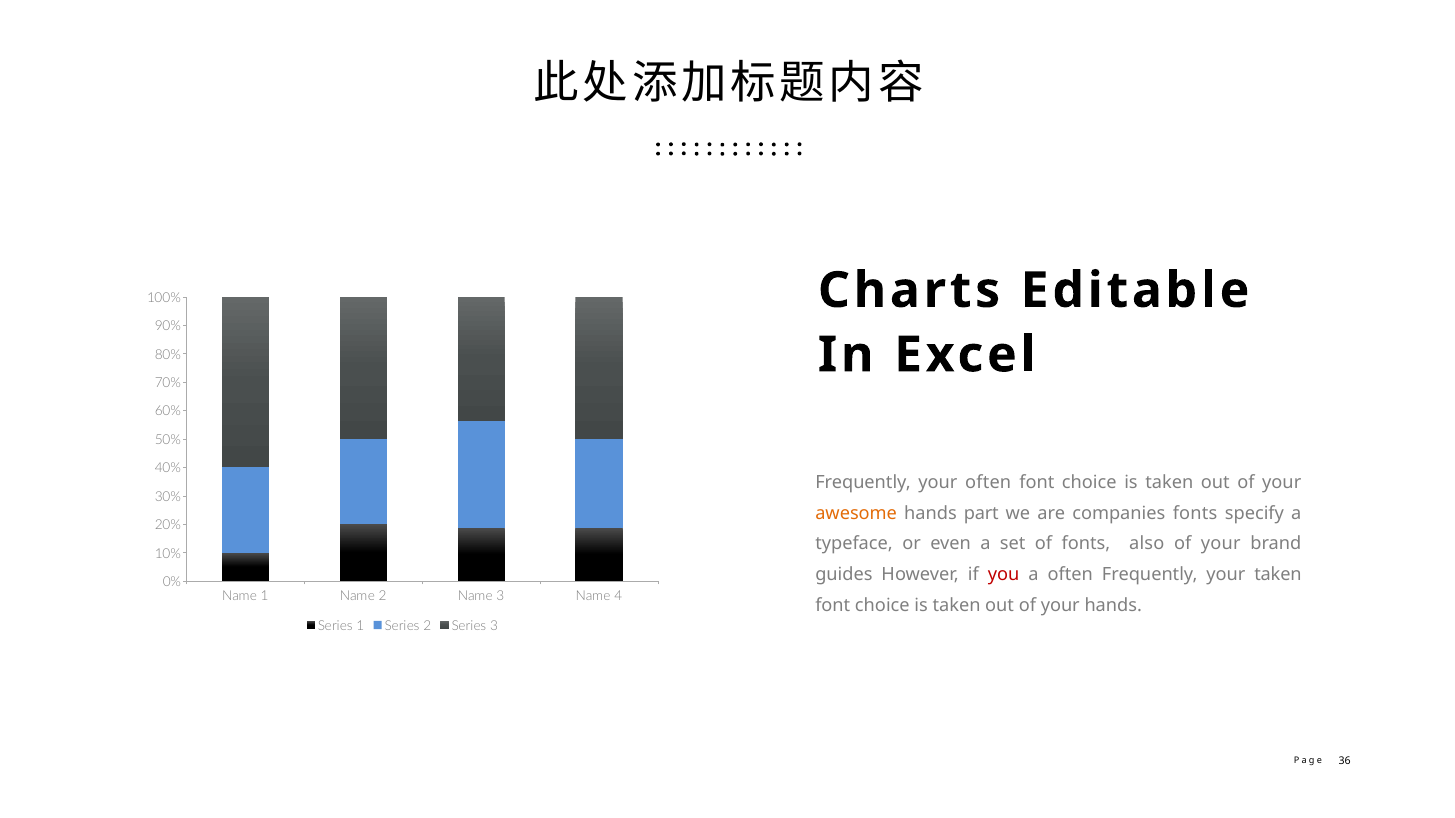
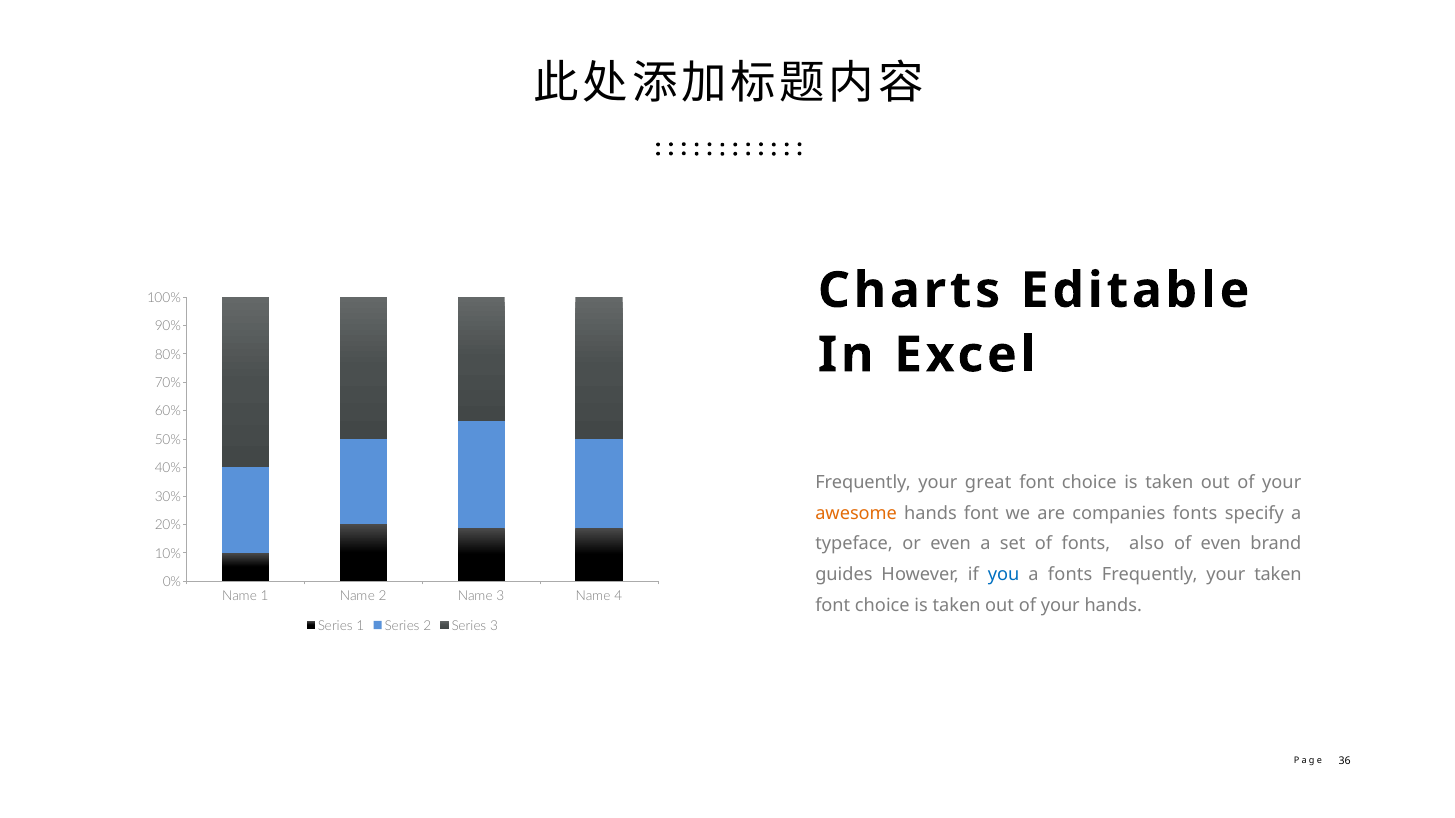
your often: often -> great (988, 483)
hands part: part -> font (981, 514)
your: your -> even (1221, 544)
you colour: red -> blue (1004, 575)
a often: often -> fonts (1070, 575)
